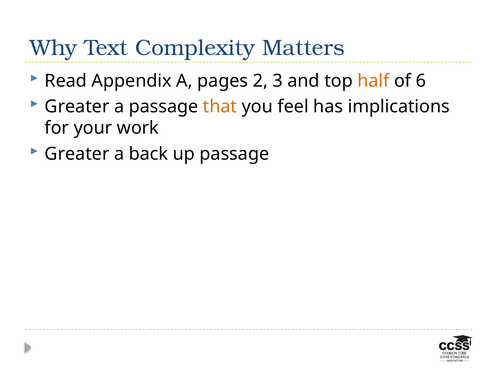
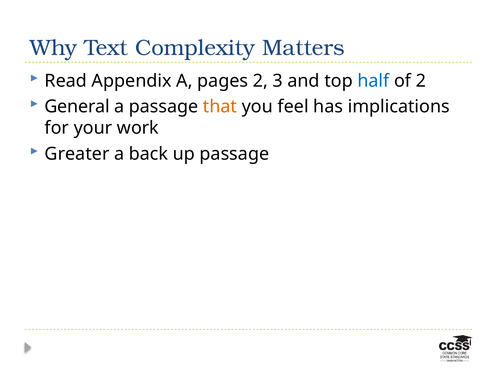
half colour: orange -> blue (373, 81)
of 6: 6 -> 2 (421, 81)
Greater: Greater -> General (77, 106)
